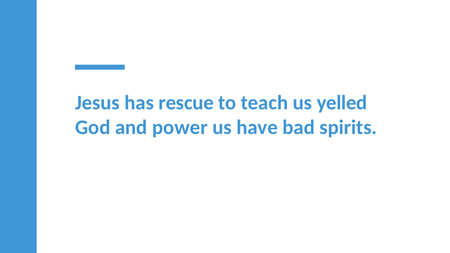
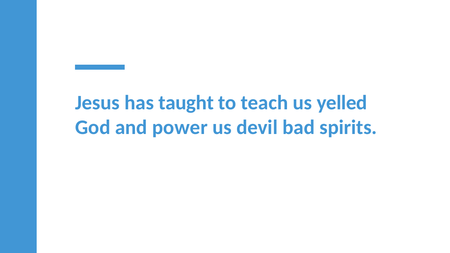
rescue: rescue -> taught (186, 103)
have: have -> devil (257, 128)
